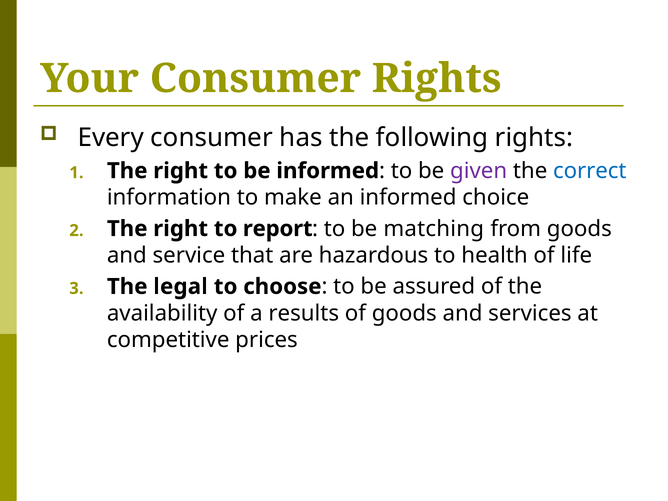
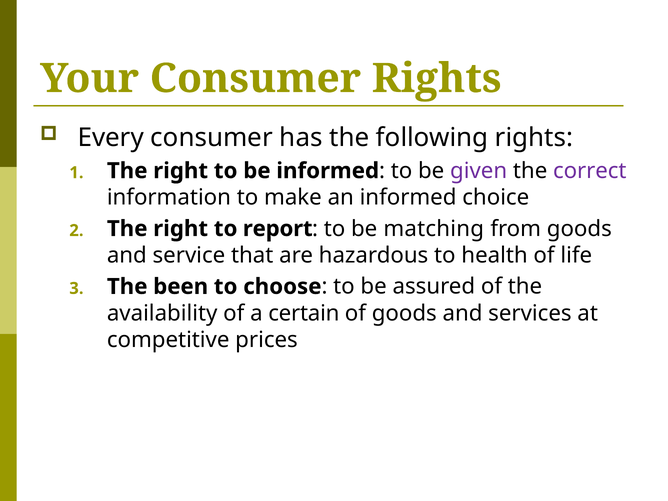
correct colour: blue -> purple (590, 171)
legal: legal -> been (181, 287)
results: results -> certain (304, 313)
